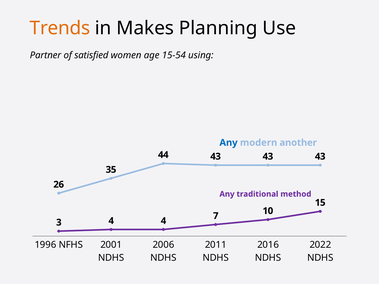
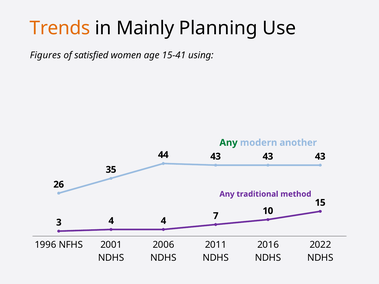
Makes: Makes -> Mainly (145, 28)
Partner: Partner -> Figures (45, 55)
15-54: 15-54 -> 15-41 (174, 55)
Any colour: blue -> green (229, 143)
